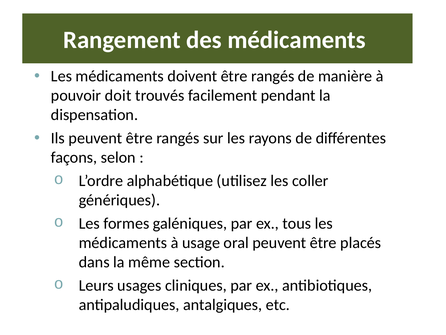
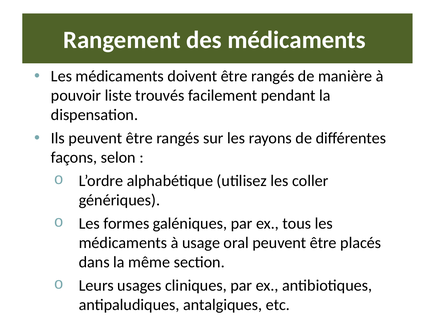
doit: doit -> liste (118, 96)
